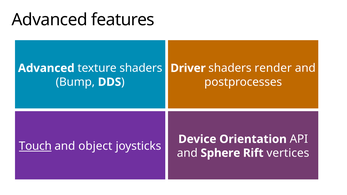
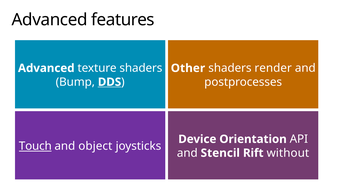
Driver: Driver -> Other (188, 68)
DDS underline: none -> present (110, 82)
Sphere: Sphere -> Stencil (220, 153)
vertices: vertices -> without (288, 153)
